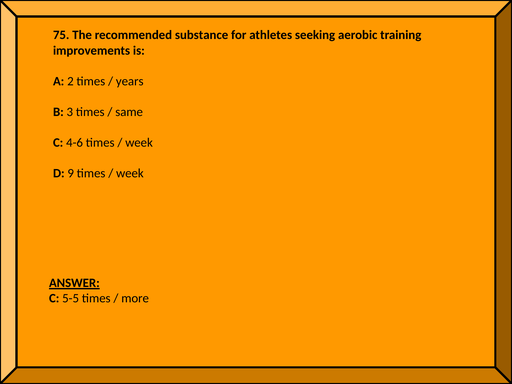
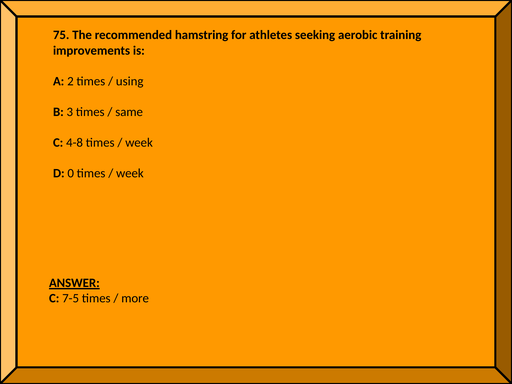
substance: substance -> hamstring (202, 35)
years: years -> using (130, 81)
4-6: 4-6 -> 4-8 (75, 143)
9: 9 -> 0 (71, 173)
5-5: 5-5 -> 7-5 (71, 298)
